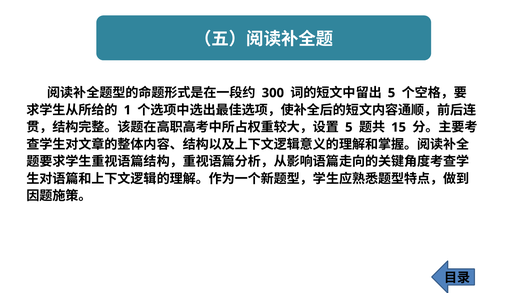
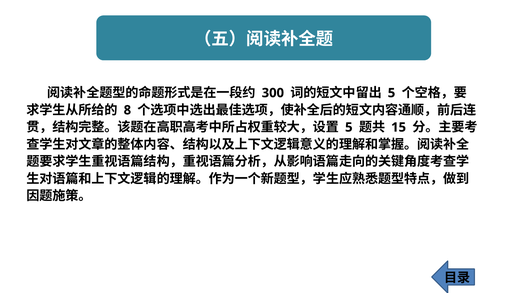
1: 1 -> 8 (127, 110)
